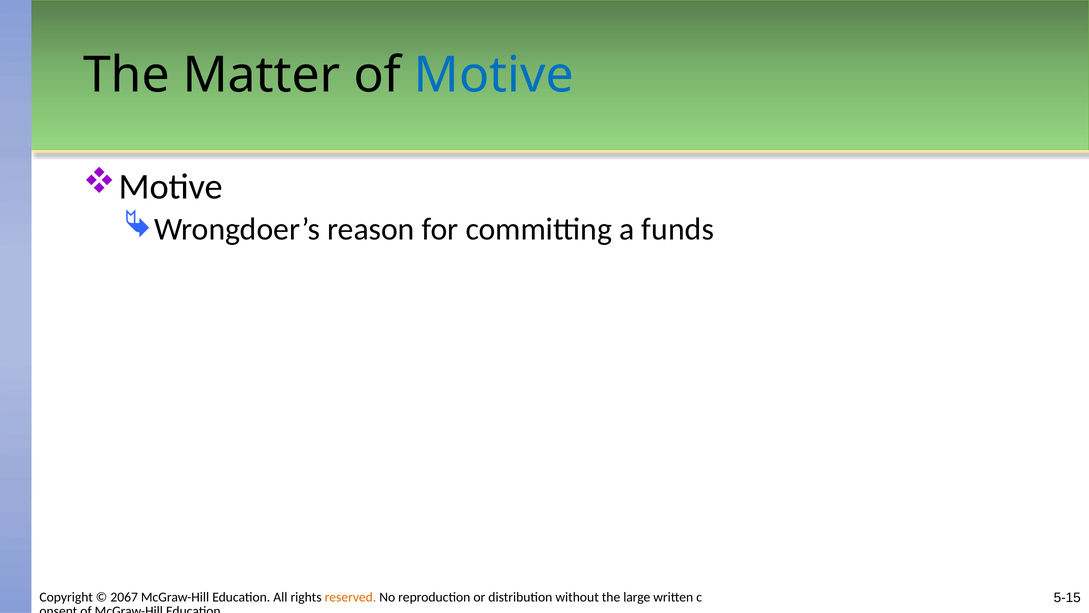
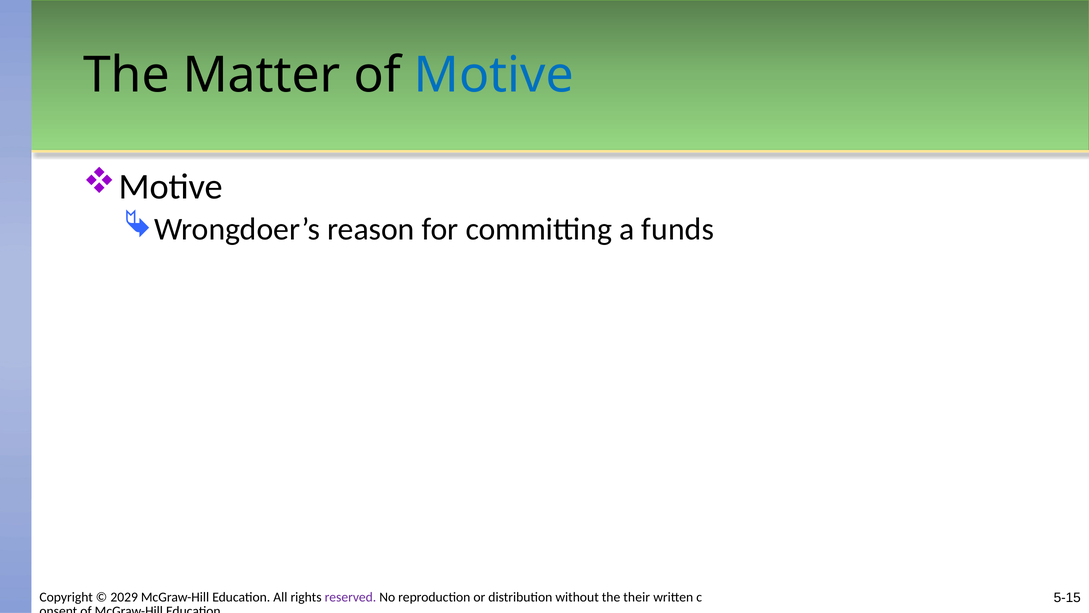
2067: 2067 -> 2029 (124, 597)
reserved colour: orange -> purple (350, 597)
large: large -> their (637, 597)
